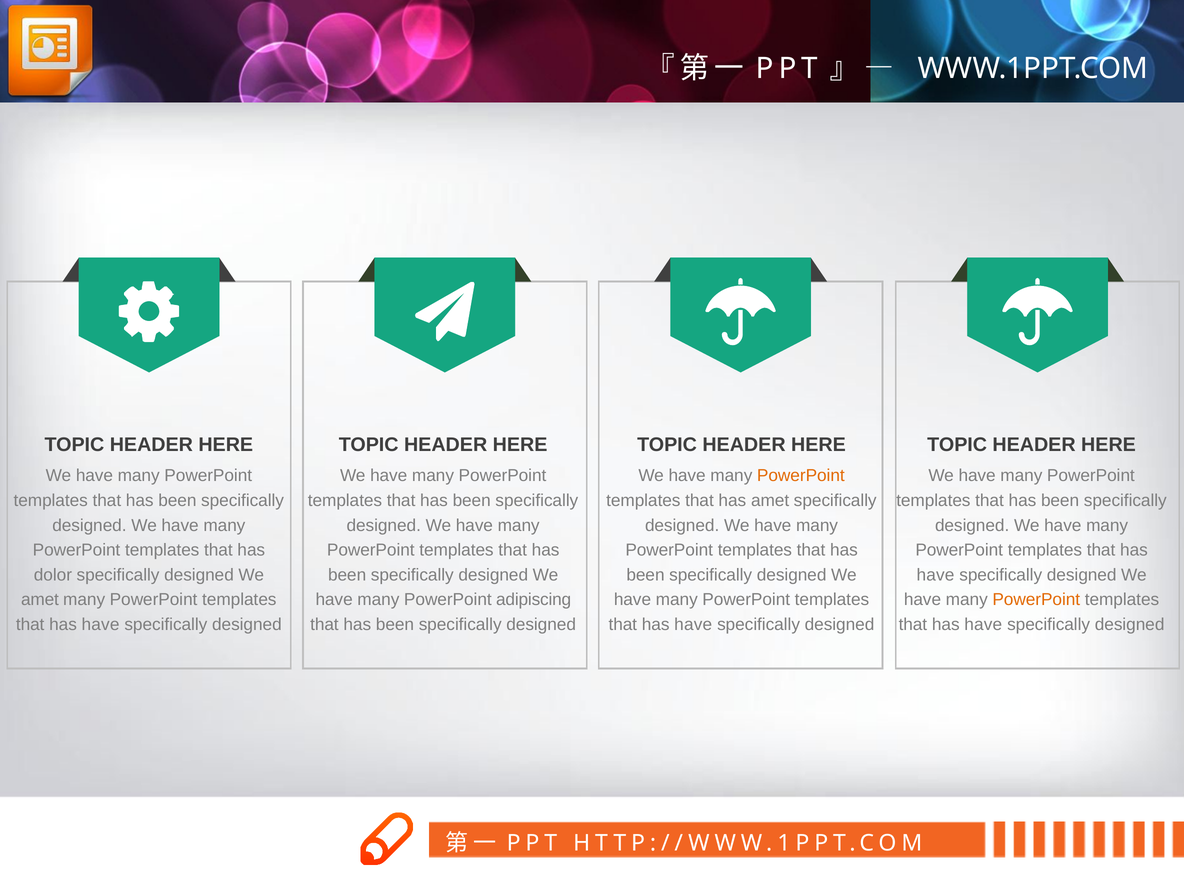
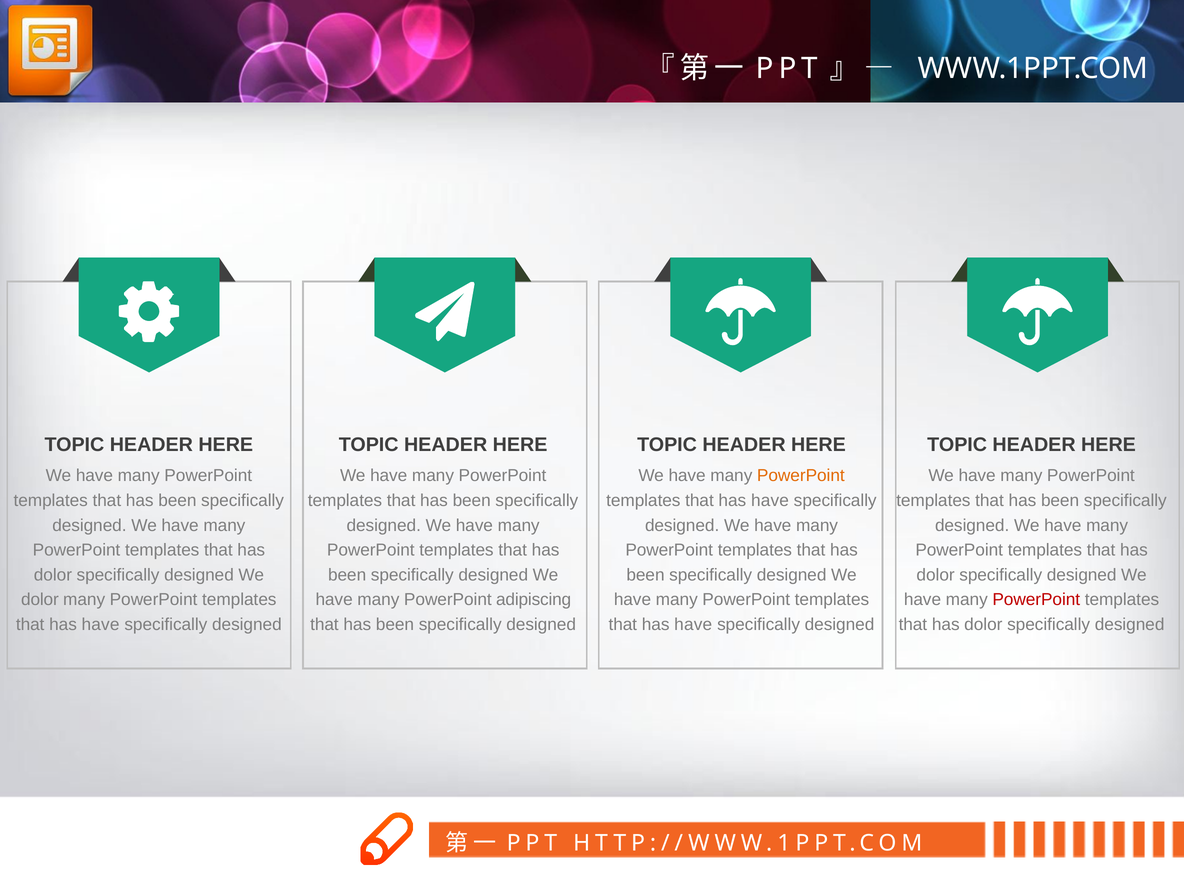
amet: amet -> have (770, 501)
have: have -> dolor (936, 575)
amet: amet -> dolor (40, 600)
PowerPoint colour: orange -> red (1036, 600)
have: have -> dolor (983, 625)
